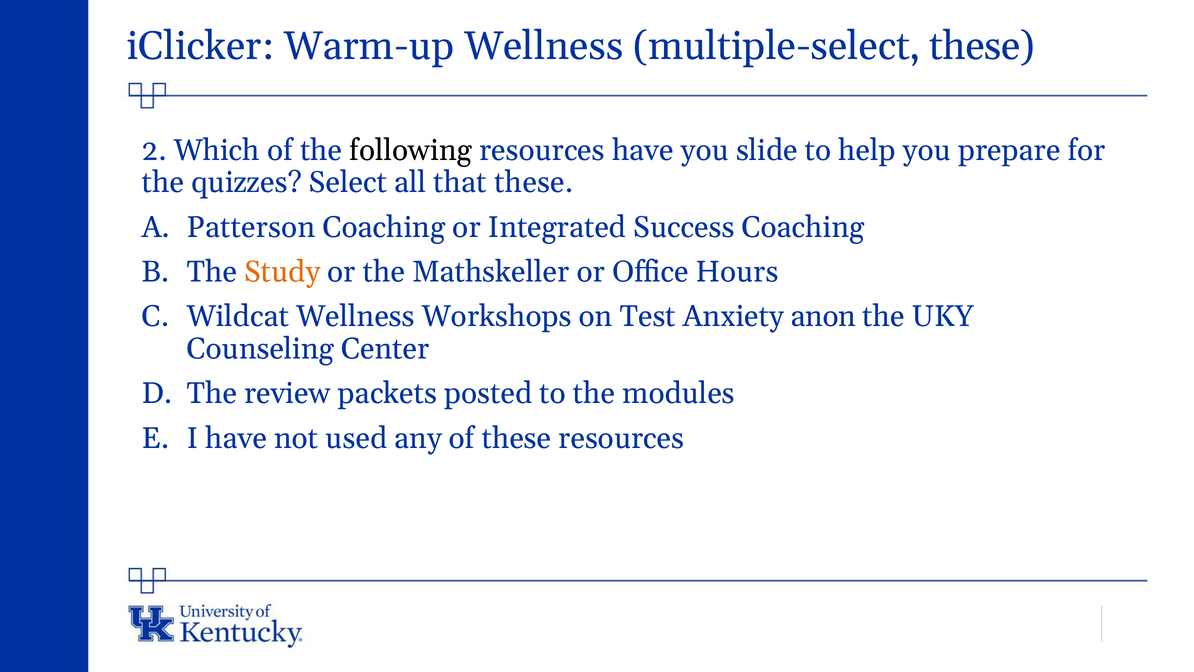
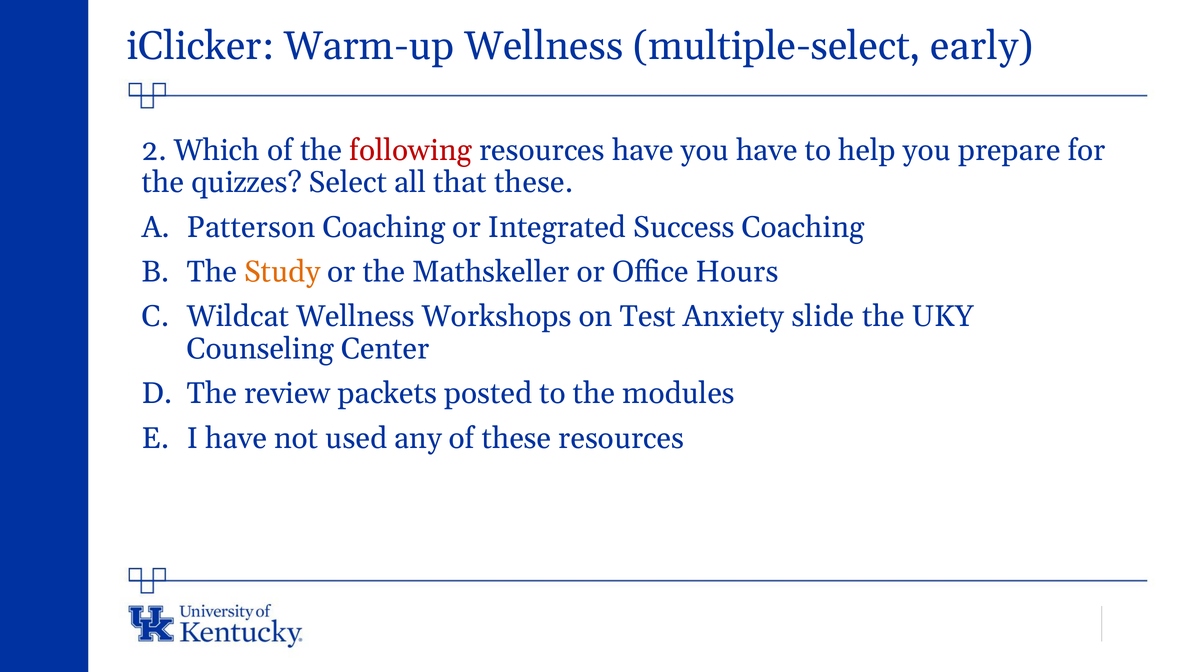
multiple-select these: these -> early (982, 46)
following colour: black -> red (411, 150)
you slide: slide -> have (767, 150)
anon: anon -> slide (823, 316)
